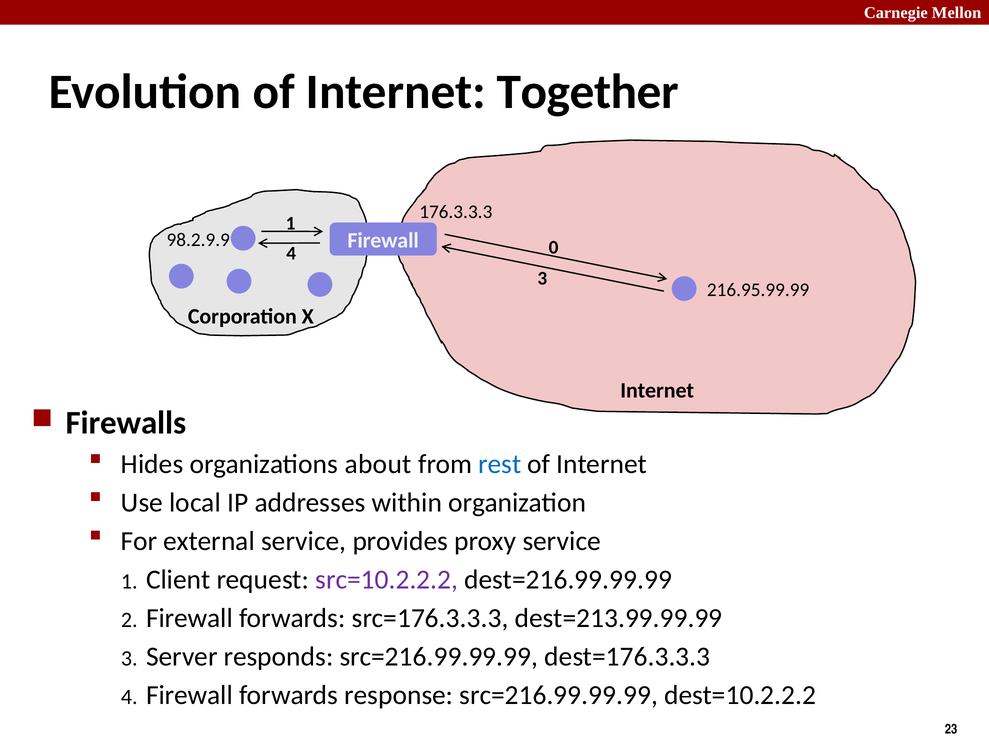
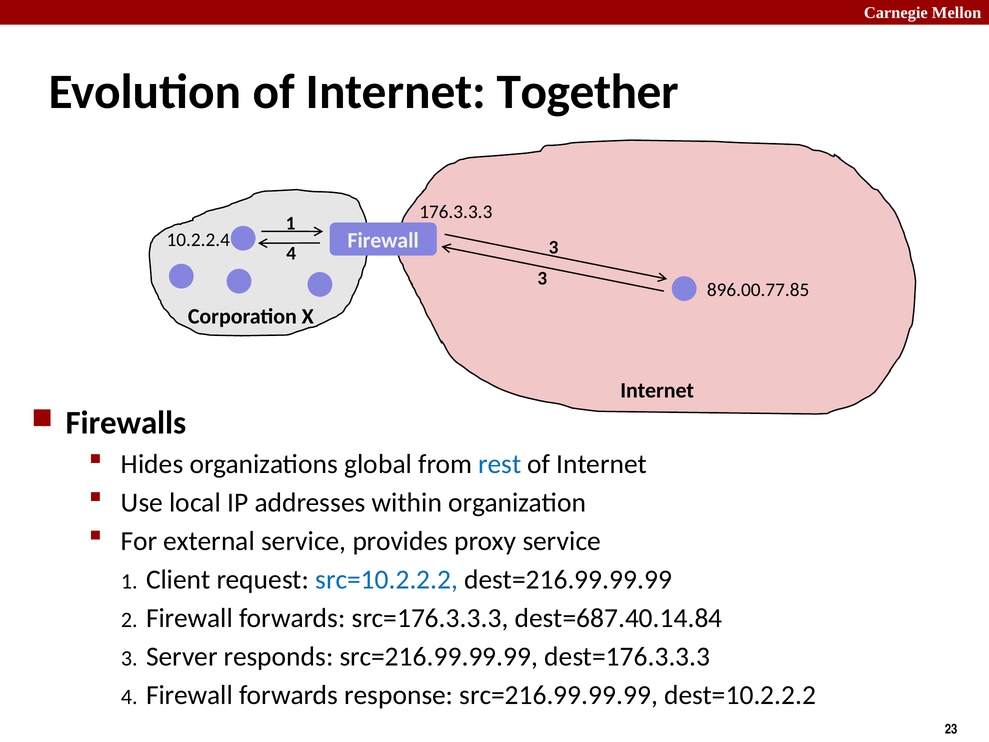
98.2.9.9: 98.2.9.9 -> 10.2.2.4 (198, 240)
4 0: 0 -> 3 (554, 247)
216.95.99.99: 216.95.99.99 -> 896.00.77.85 (758, 290)
about: about -> global (378, 464)
src=10.2.2.2 colour: purple -> blue (387, 579)
dest=213.99.99.99: dest=213.99.99.99 -> dest=687.40.14.84 (618, 618)
